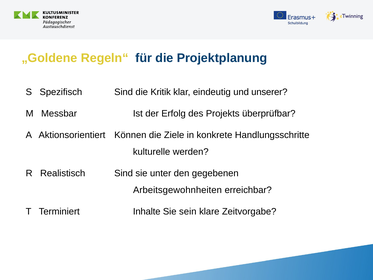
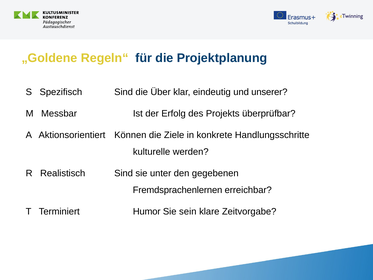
Kritik: Kritik -> Über (161, 92)
Arbeitsgewohnheiten: Arbeitsgewohnheiten -> Fremdsprachenlernen (178, 190)
Inhalte: Inhalte -> Humor (147, 211)
